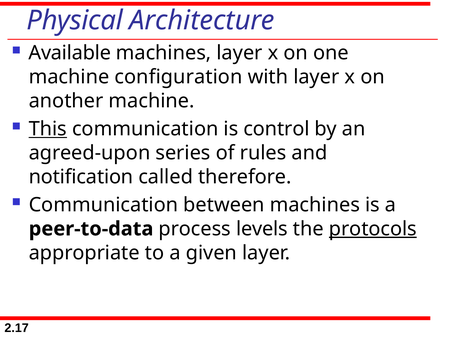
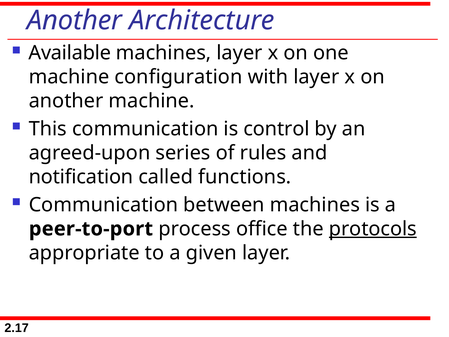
Physical: Physical -> Another (75, 21)
This underline: present -> none (48, 129)
therefore: therefore -> functions (245, 177)
peer-to-data: peer-to-data -> peer-to-port (91, 229)
levels: levels -> office (262, 229)
